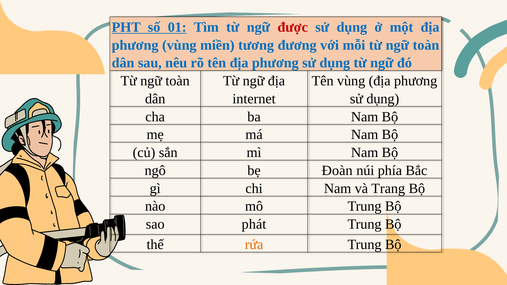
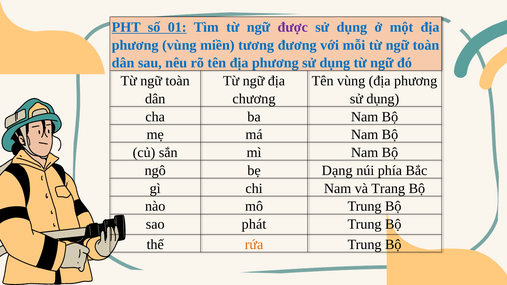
được colour: red -> purple (293, 27)
internet: internet -> chương (254, 99)
Đoàn: Đoàn -> Dạng (337, 171)
